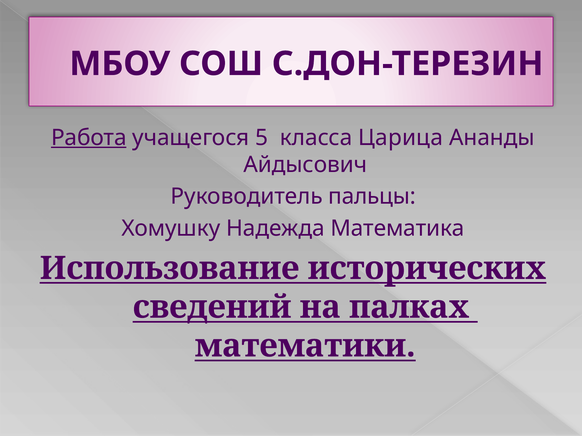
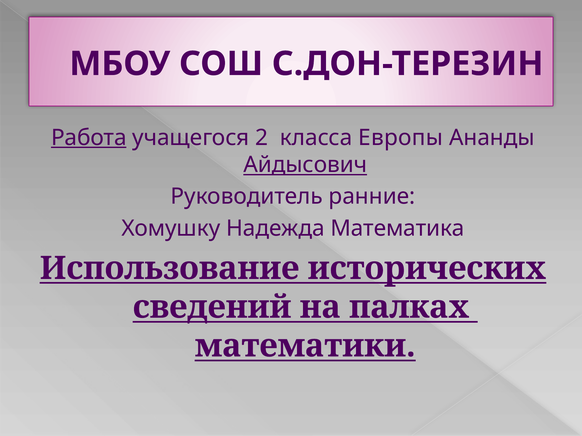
5: 5 -> 2 (262, 138)
Царица: Царица -> Европы (401, 138)
Айдысович underline: none -> present (305, 165)
пальцы: пальцы -> ранние (372, 197)
